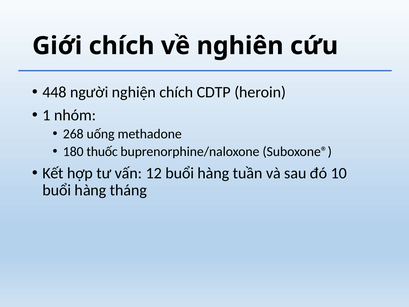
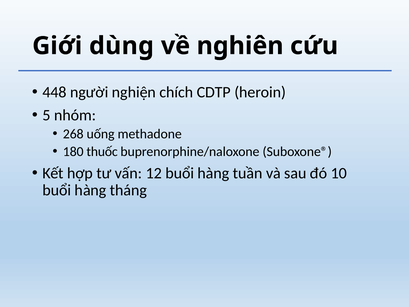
Giới chích: chích -> dùng (121, 46)
1: 1 -> 5 (46, 115)
